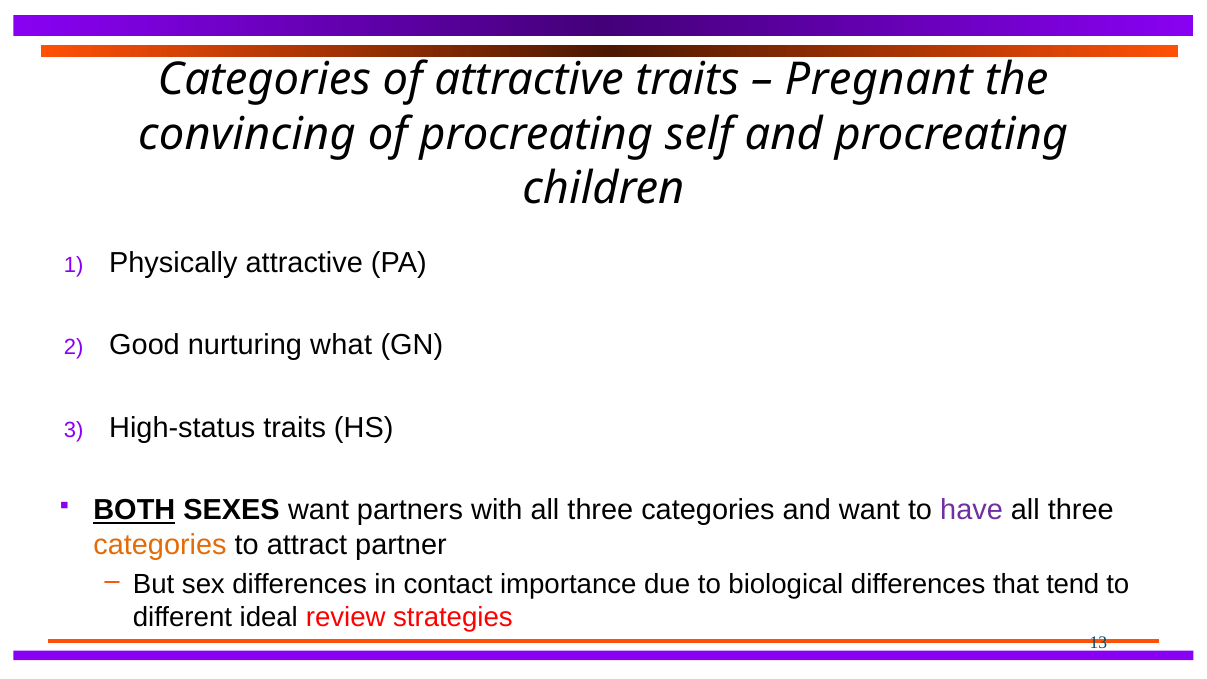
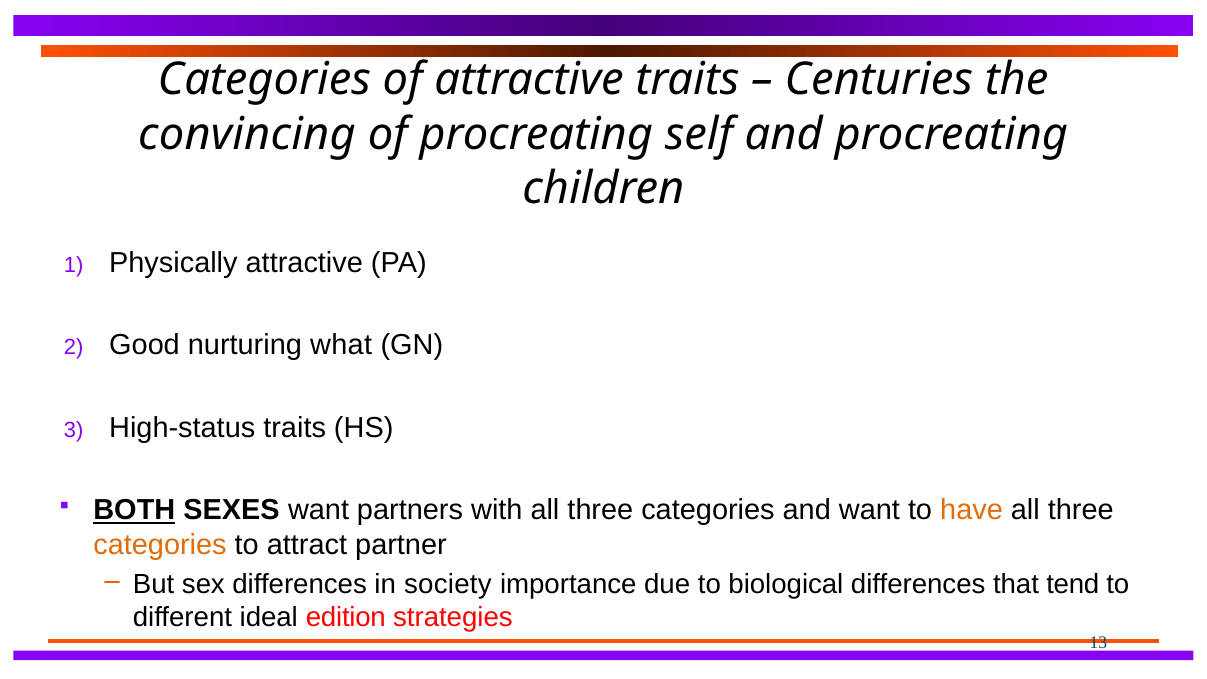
Pregnant: Pregnant -> Centuries (879, 80)
have colour: purple -> orange (972, 510)
contact: contact -> society (448, 585)
review: review -> edition (346, 618)
